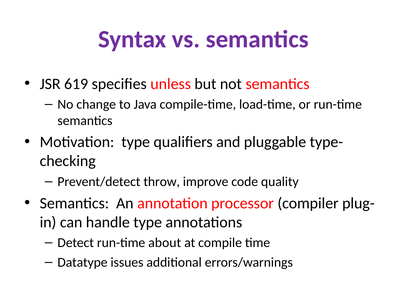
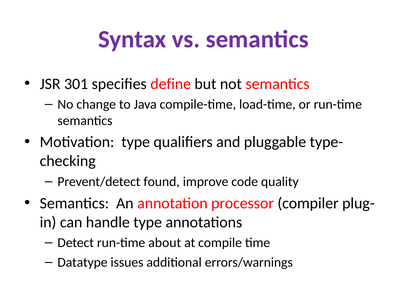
619: 619 -> 301 (76, 84)
unless: unless -> define (171, 84)
throw: throw -> found (162, 182)
